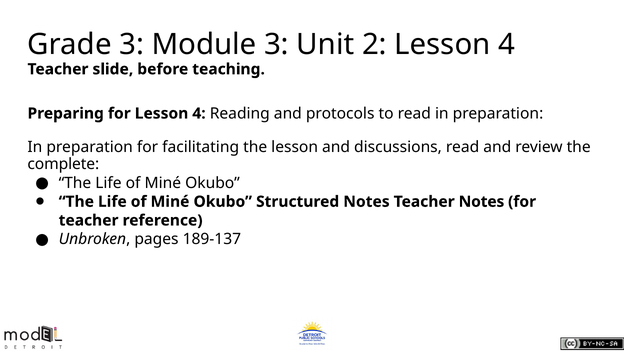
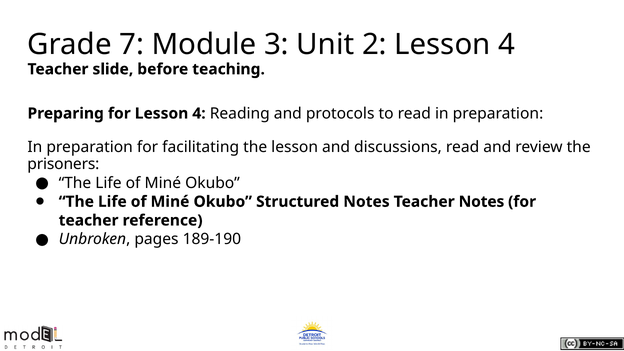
Grade 3: 3 -> 7 (132, 45)
complete: complete -> prisoners (63, 164)
189-137: 189-137 -> 189-190 (212, 239)
